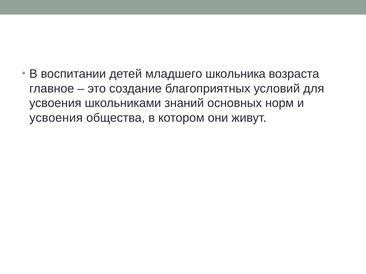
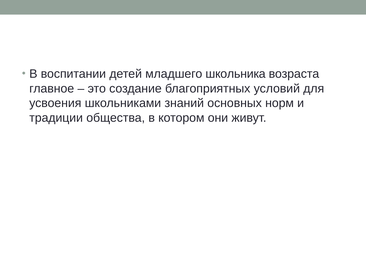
усвоения: усвоения -> традиции (56, 118)
